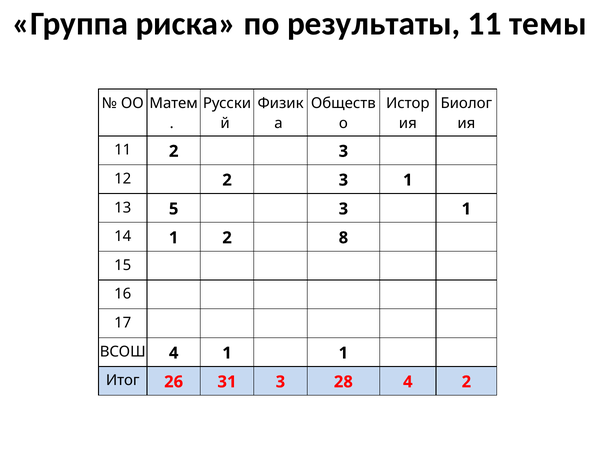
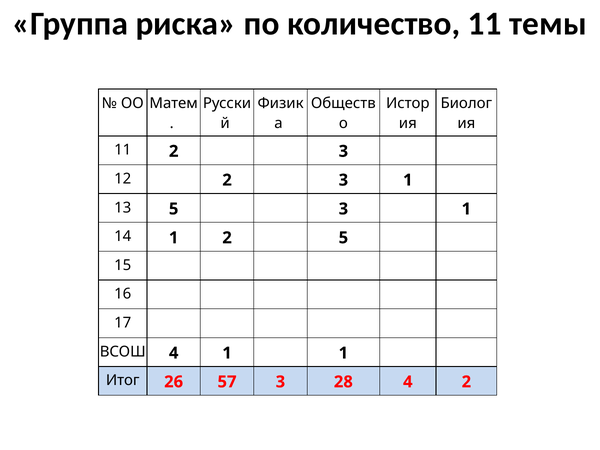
результаты: результаты -> количество (374, 24)
2 8: 8 -> 5 (343, 238)
31: 31 -> 57 (227, 382)
